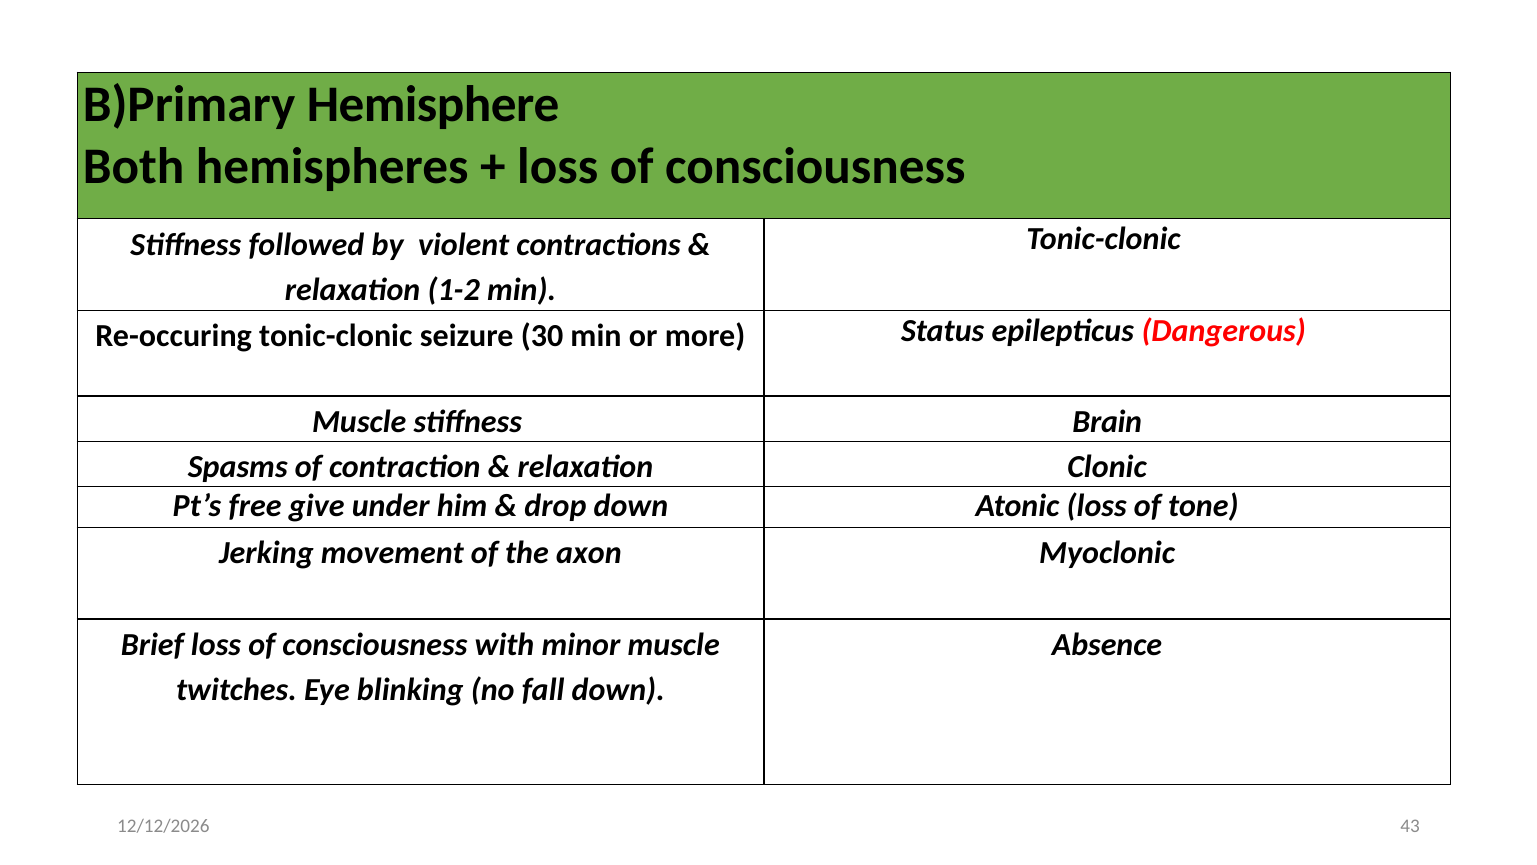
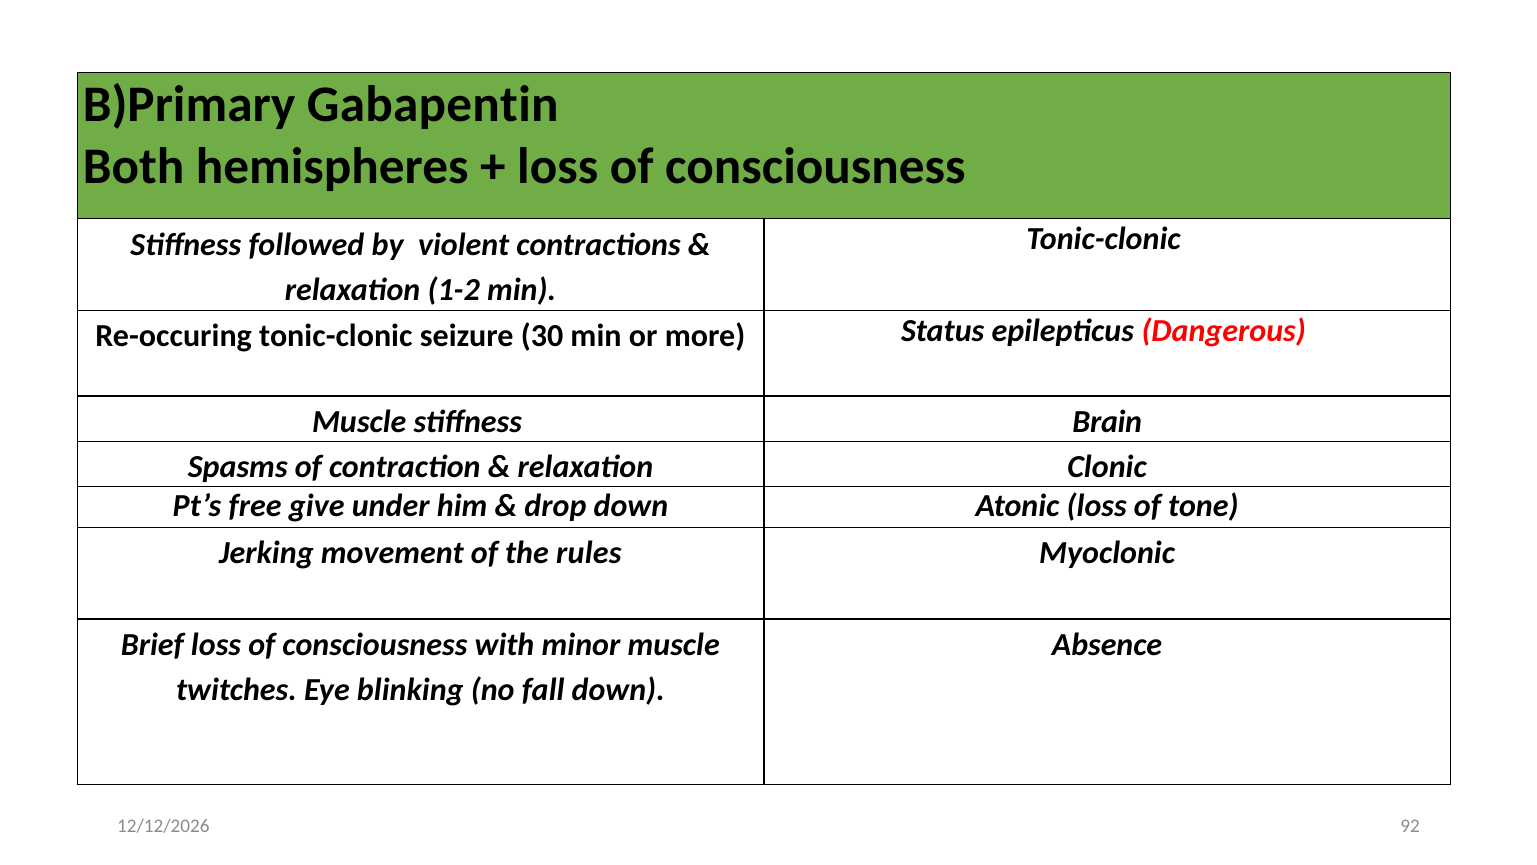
Hemisphere: Hemisphere -> Gabapentin (433, 104)
axon: axon -> rules (589, 553)
43: 43 -> 92 (1410, 825)
